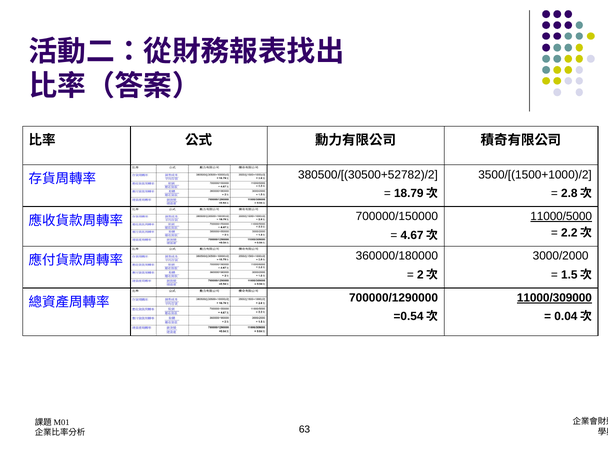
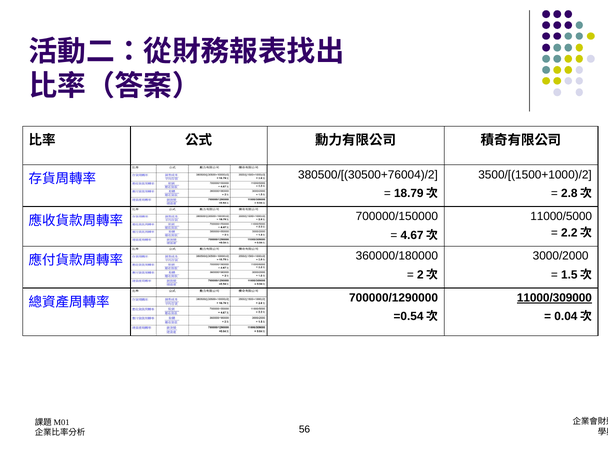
380500/[(30500+52782)/2: 380500/[(30500+52782)/2 -> 380500/[(30500+76004)/2 (368, 175)
11000/5000 underline: present -> none (561, 216)
63: 63 -> 56 (304, 430)
